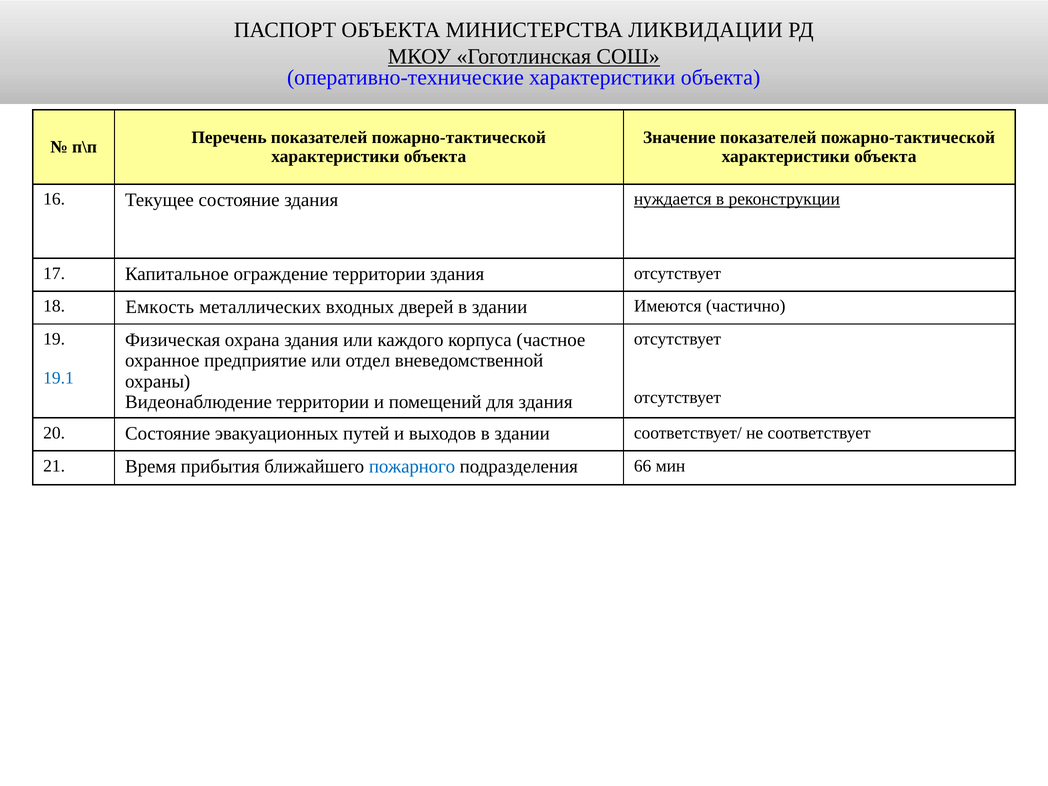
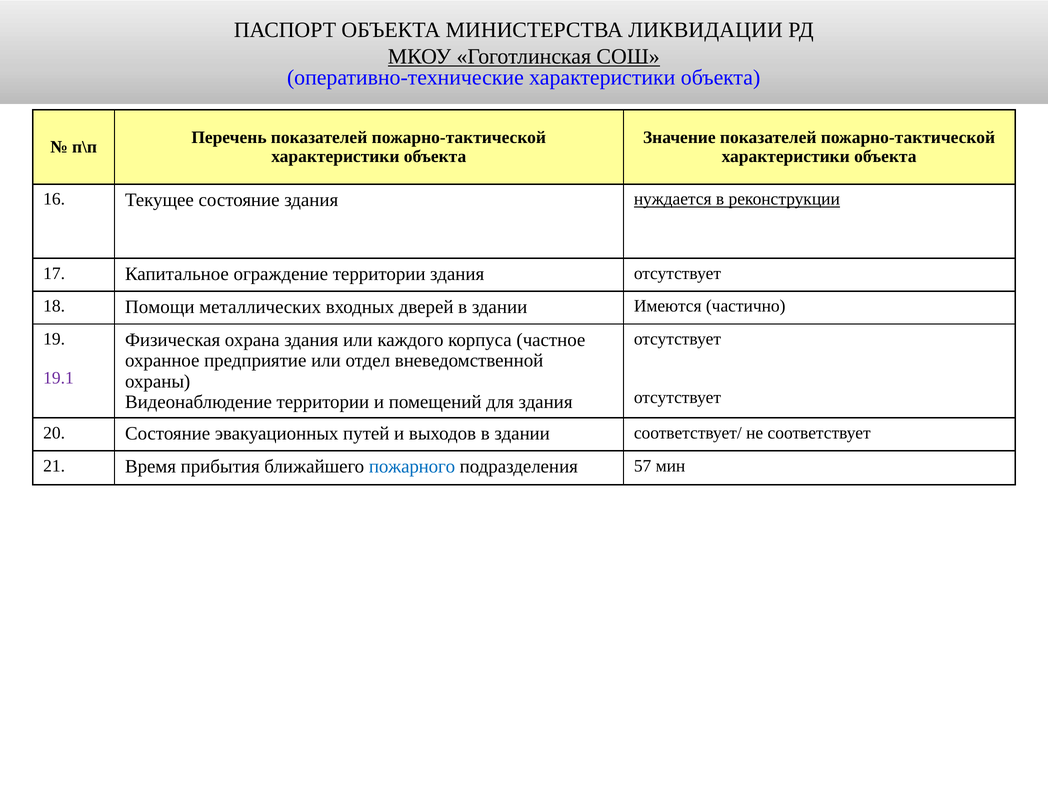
Емкость: Емкость -> Помощи (160, 307)
19.1 colour: blue -> purple (58, 378)
66: 66 -> 57 (643, 466)
